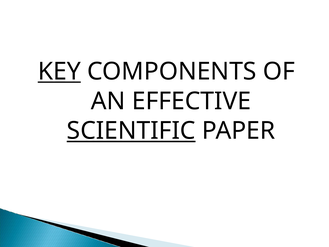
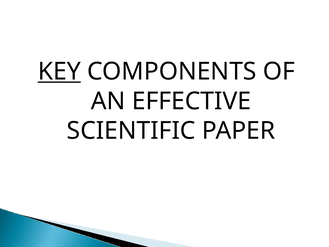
SCIENTIFIC underline: present -> none (131, 131)
